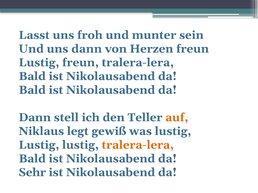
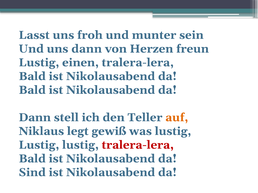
Lustig freun: freun -> einen (80, 63)
tralera-lera colour: orange -> red (138, 145)
Sehr: Sehr -> Sind (32, 173)
